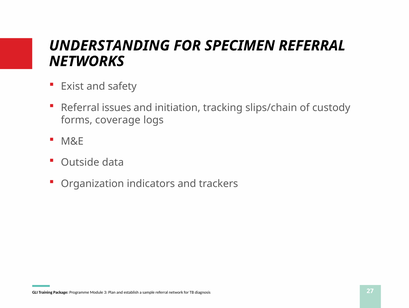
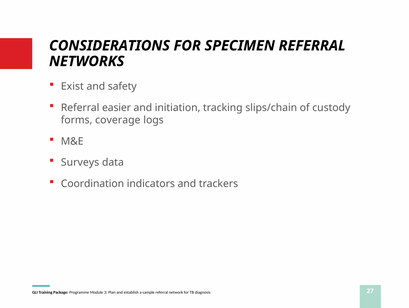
UNDERSTANDING: UNDERSTANDING -> CONSIDERATIONS (110, 46)
issues: issues -> easier (117, 108)
Outside: Outside -> Surveys (80, 162)
Organization: Organization -> Coordination (92, 184)
